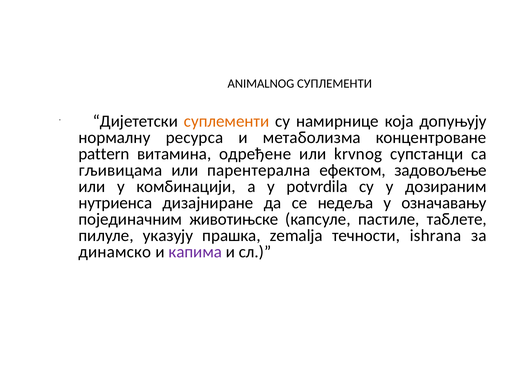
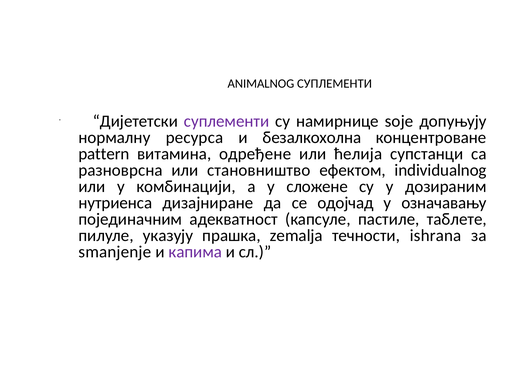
суплементи colour: orange -> purple (227, 121)
која: која -> soje (399, 121)
метаболизма: метаболизма -> безалкохолна (312, 137)
krvnog: krvnog -> ћелија (358, 154)
гљивицама: гљивицама -> разноврсна (121, 170)
парентерална: парентерална -> становништво (259, 170)
задовољење: задовољење -> individualnog (441, 170)
potvrdila: potvrdila -> сложене (317, 186)
недеља: недеља -> одојчад (346, 203)
животињске: животињске -> адекватност (234, 219)
динамско: динамско -> smanjenje (115, 252)
